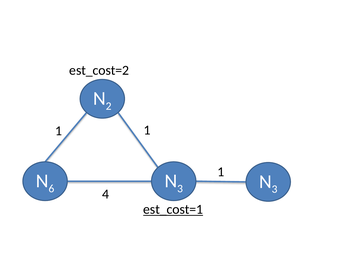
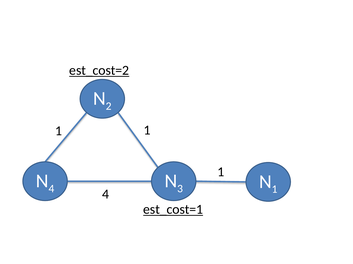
est_cost=2 underline: none -> present (99, 71)
6: 6 -> 4 (51, 189)
3: 3 -> 1 (275, 190)
